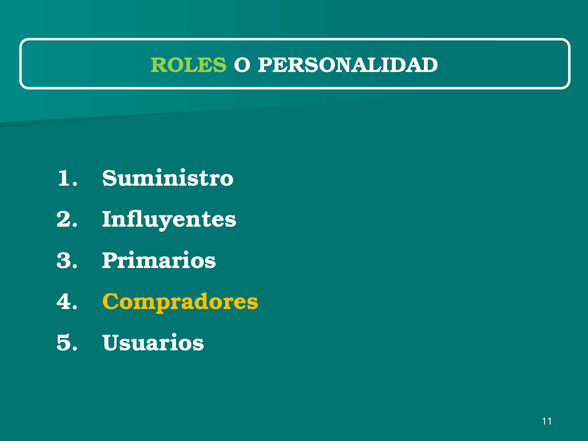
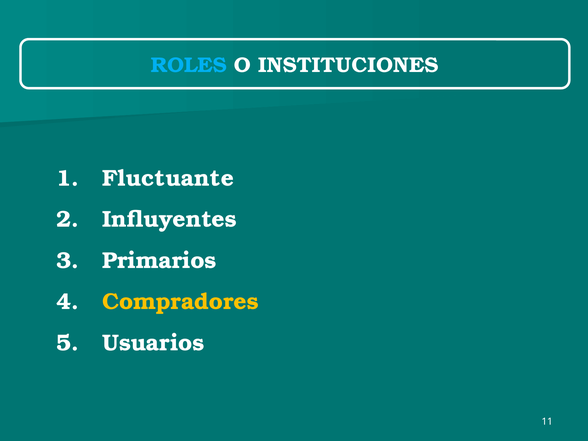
ROLES colour: light green -> light blue (189, 65)
PERSONALIDAD: PERSONALIDAD -> INSTITUCIONES (348, 65)
Suministro: Suministro -> Fluctuante (168, 178)
